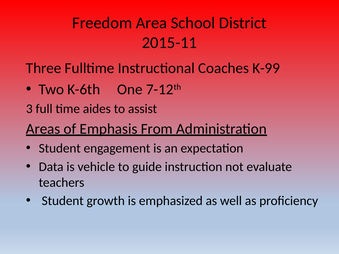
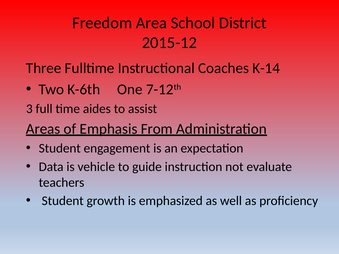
2015-11: 2015-11 -> 2015-12 (169, 43)
K-99: K-99 -> K-14 (266, 68)
